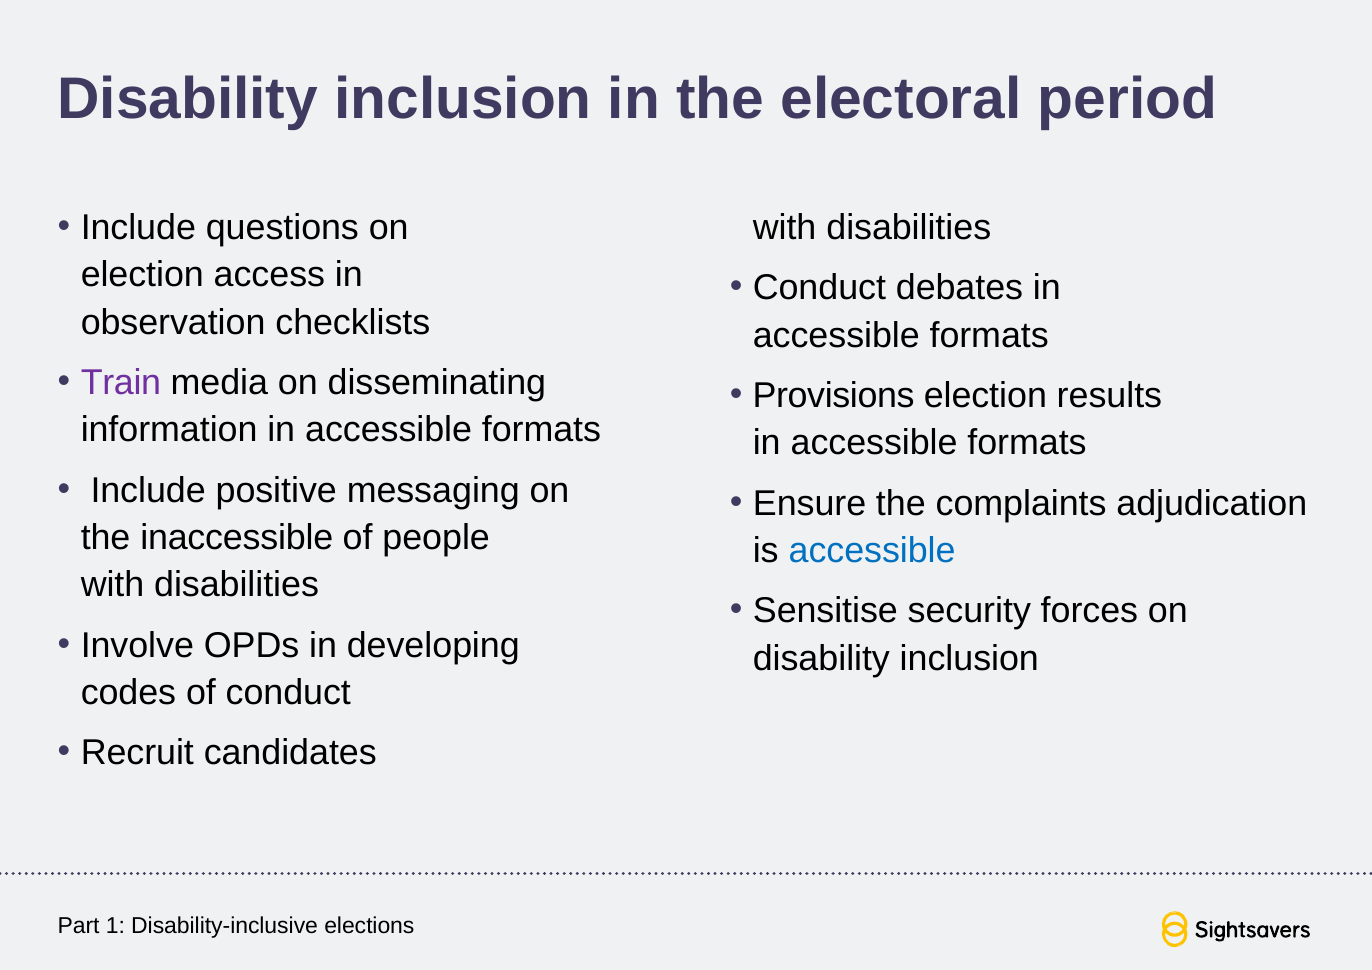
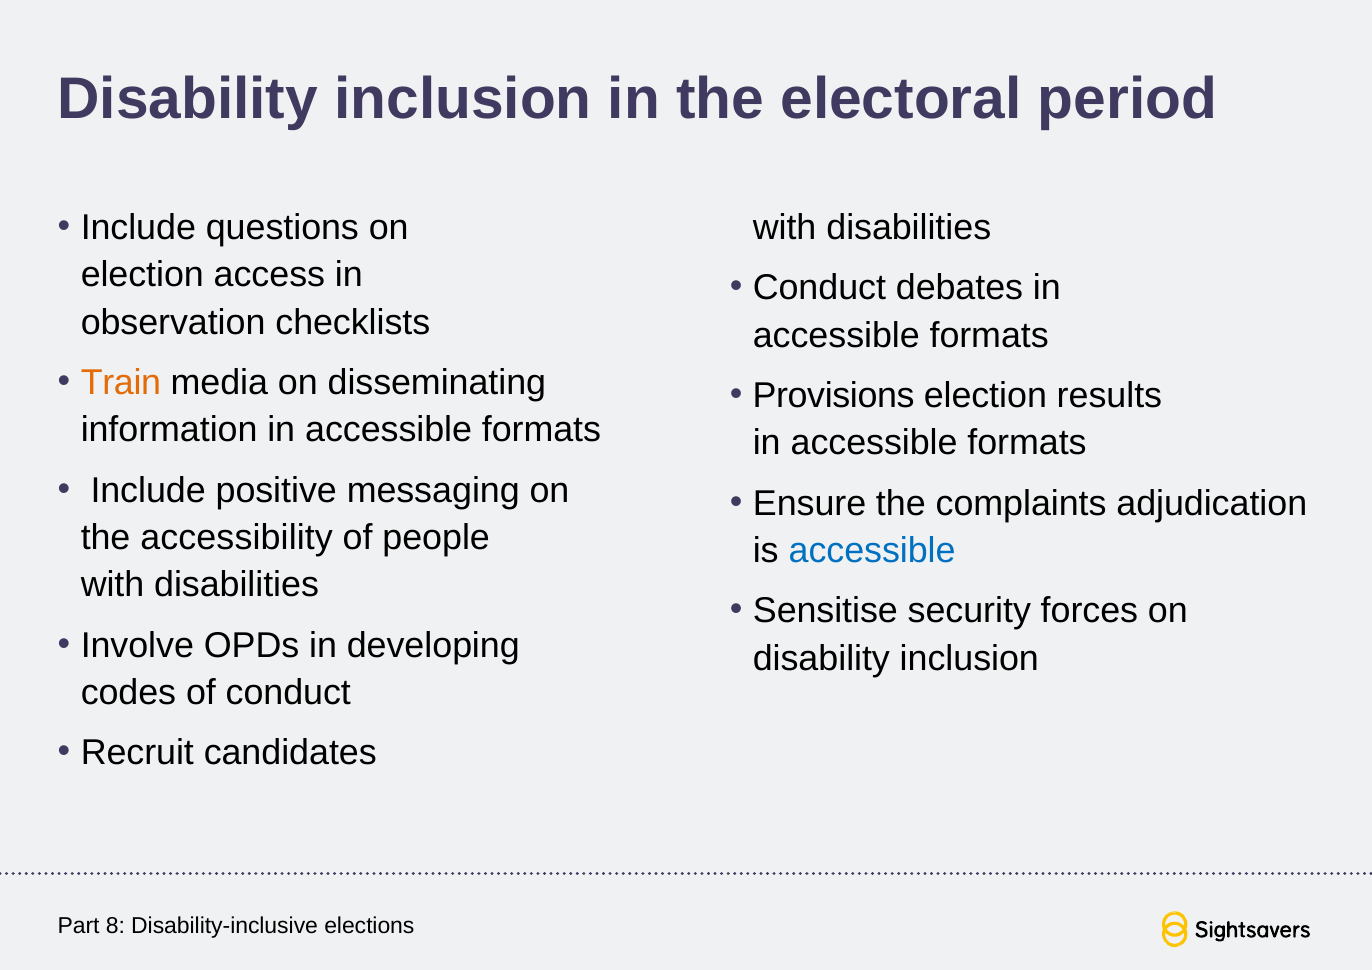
Train colour: purple -> orange (121, 383)
inaccessible: inaccessible -> accessibility (237, 538)
1: 1 -> 8 (115, 926)
